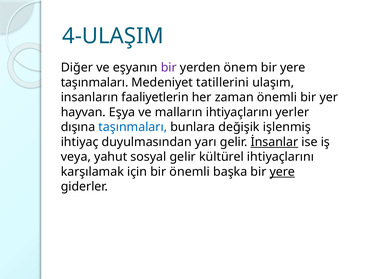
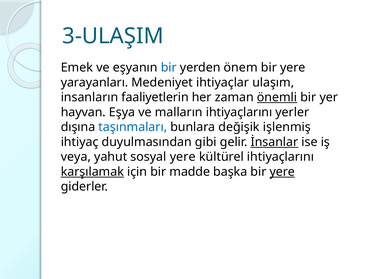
4-ULAŞIM: 4-ULAŞIM -> 3-ULAŞIM (113, 36)
Diğer: Diğer -> Emek (77, 68)
bir colour: purple -> blue (169, 68)
taşınmaları: taşınmaları -> yarayanları (95, 82)
tatillerini: tatillerini -> ihtiyaçlar (223, 82)
önemli underline: none -> present (277, 97)
yarı: yarı -> gibi (206, 142)
sosyal gelir: gelir -> yere (183, 157)
karşılamak underline: none -> present (92, 172)
bir önemli: önemli -> madde (190, 172)
